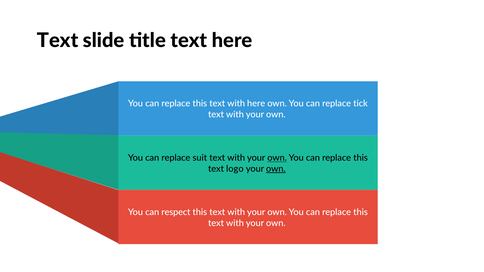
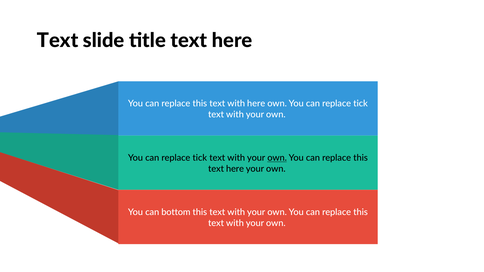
suit: suit -> tick (200, 158)
logo: logo -> here (235, 169)
own underline: present -> none (276, 169)
respect: respect -> bottom (176, 212)
